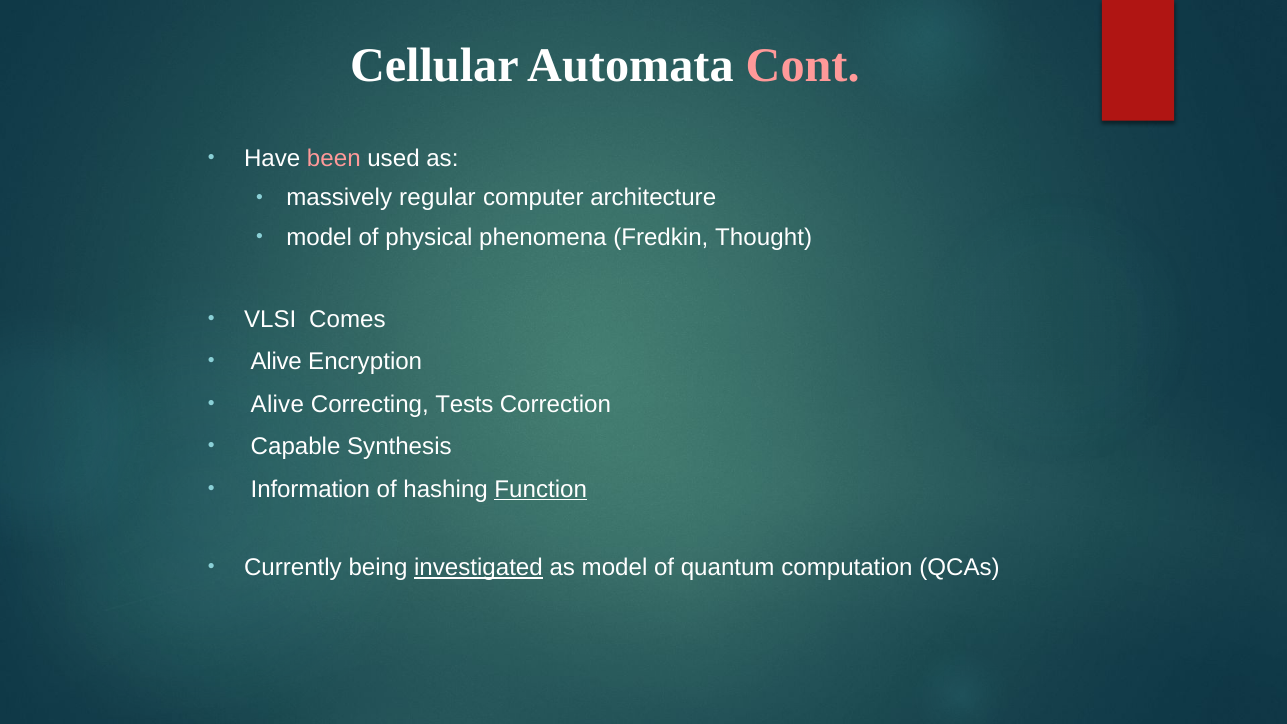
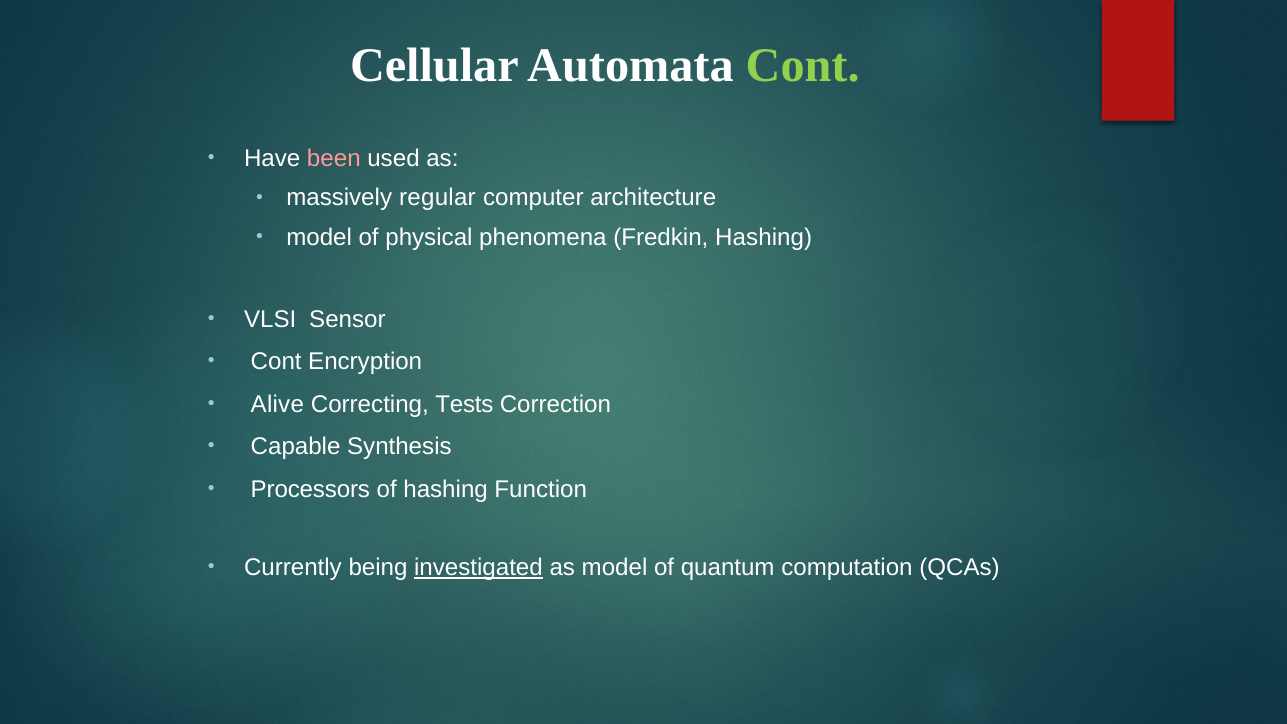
Cont colour: pink -> light green (803, 66)
Fredkin Thought: Thought -> Hashing (764, 237)
Comes: Comes -> Sensor (347, 320)
Alive: Alive -> Cont (276, 362)
Information: Information -> Processors (310, 489)
Function underline: present -> none (541, 489)
